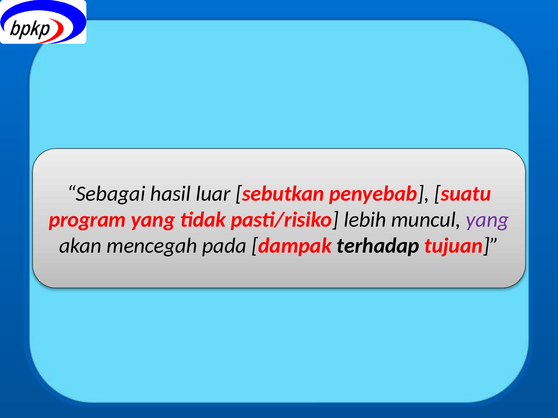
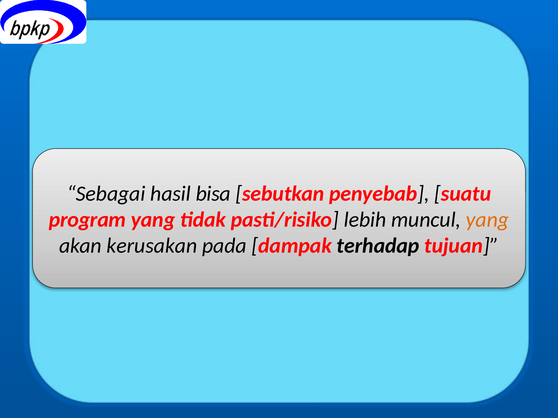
luar: luar -> bisa (213, 194)
yang colour: purple -> orange (488, 220)
mencegah: mencegah -> kerusakan (152, 246)
